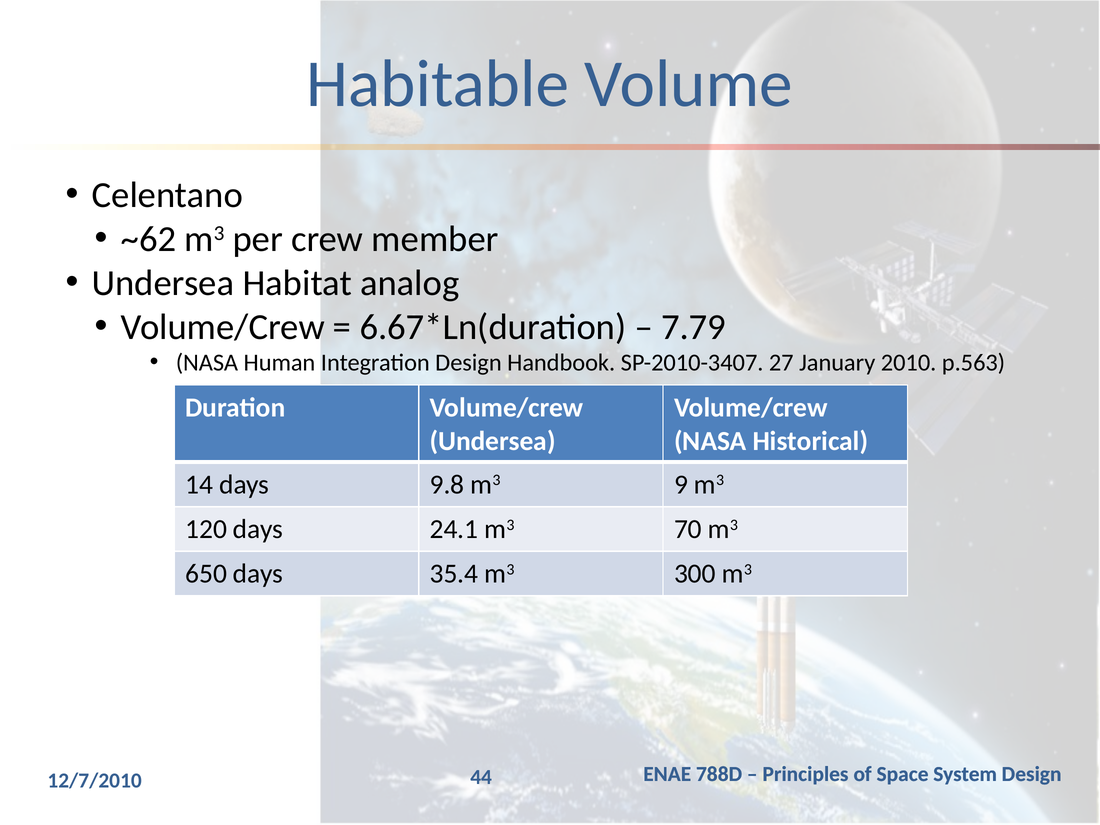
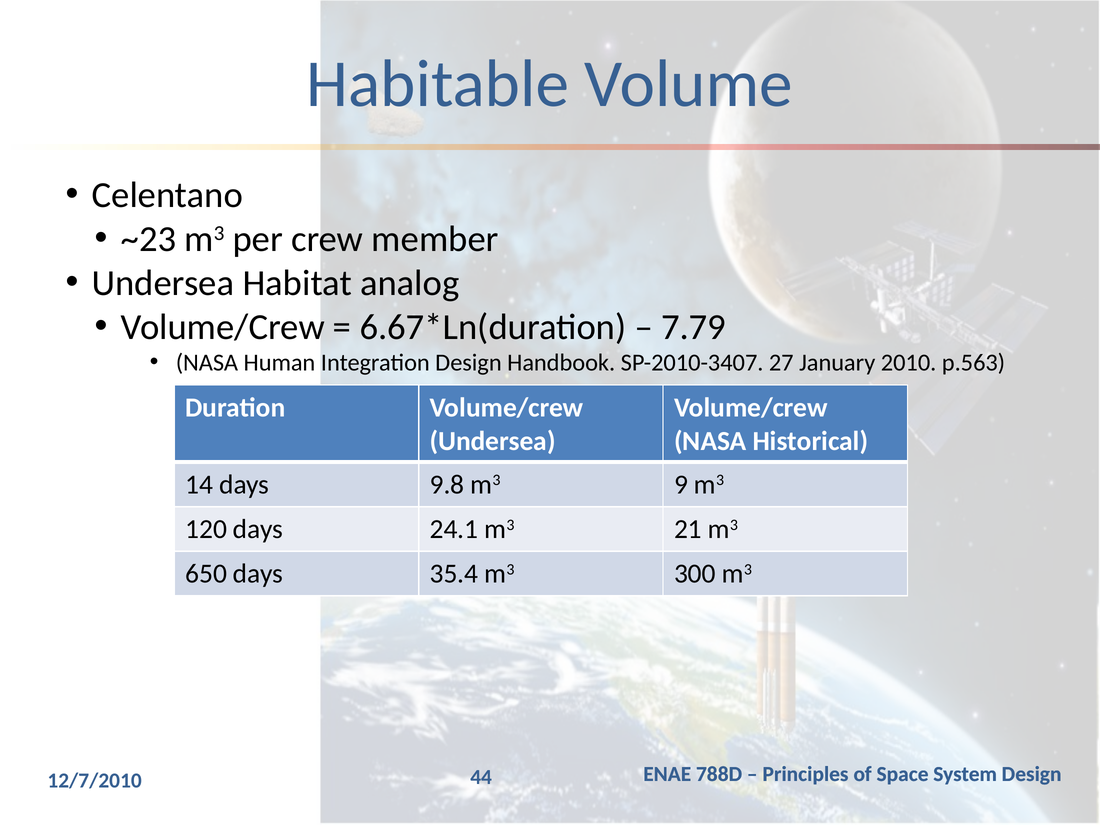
~62: ~62 -> ~23 (148, 239)
70: 70 -> 21 (688, 529)
